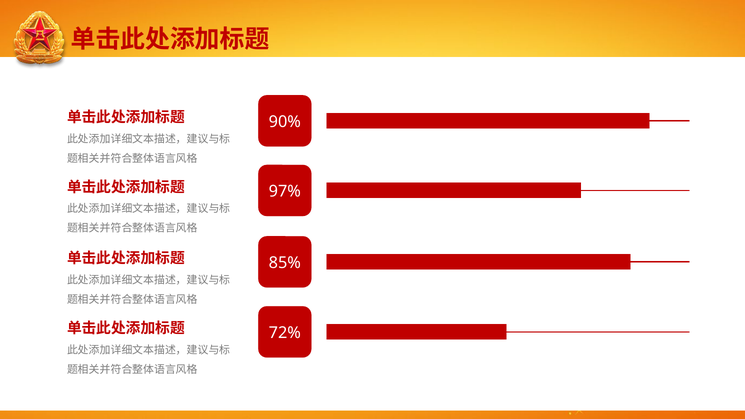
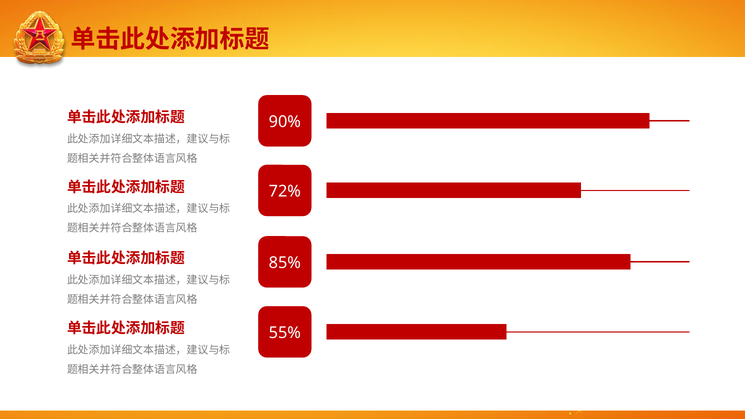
97%: 97% -> 72% (285, 192)
72%: 72% -> 55% (285, 333)
